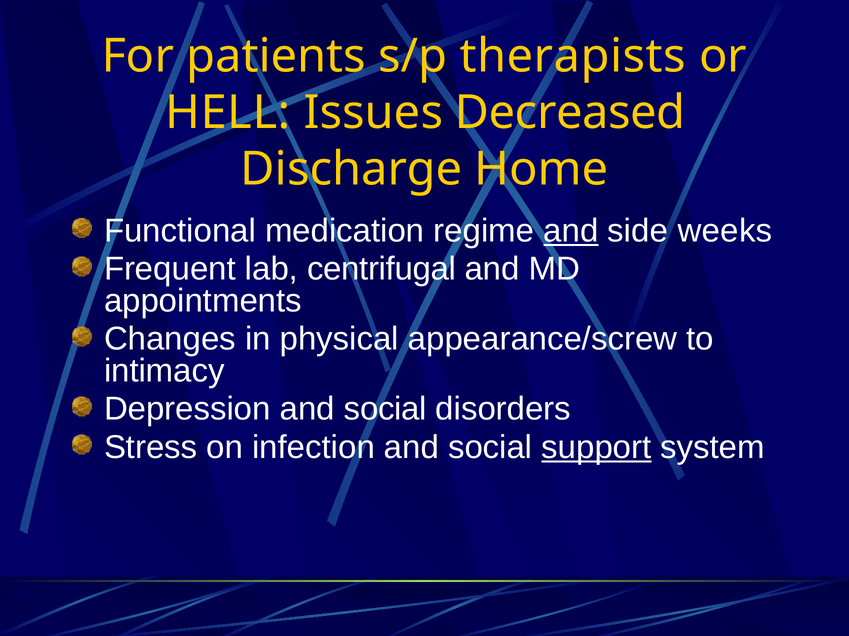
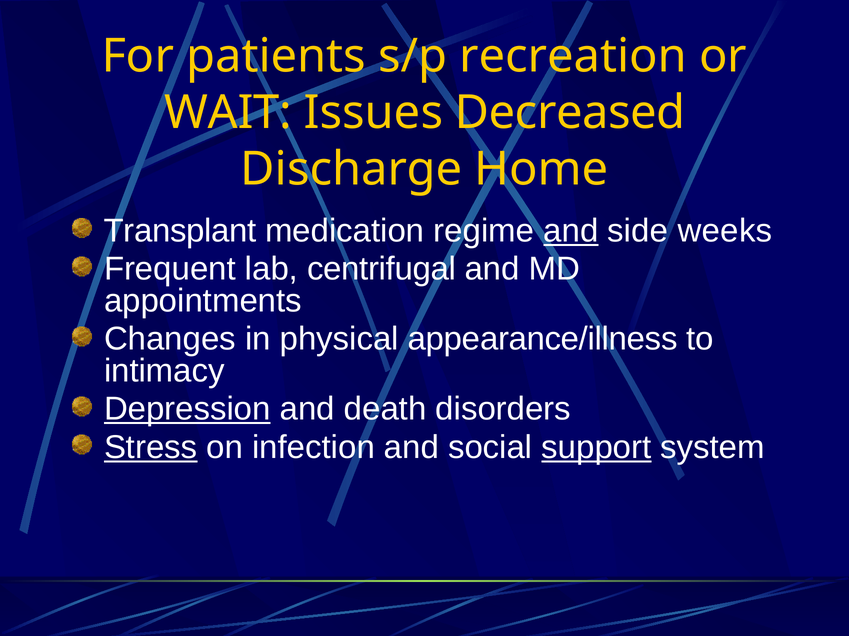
therapists: therapists -> recreation (573, 56)
HELL: HELL -> WAIT (228, 113)
Functional: Functional -> Transplant (180, 231)
appearance/screw: appearance/screw -> appearance/illness (543, 339)
Depression underline: none -> present (187, 409)
social: social -> death (385, 409)
Stress underline: none -> present (151, 448)
